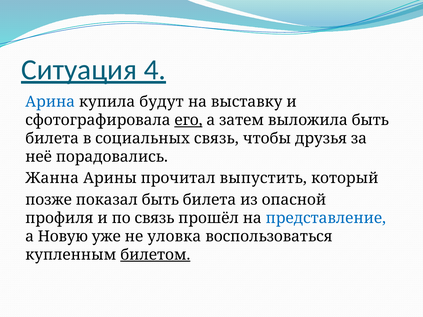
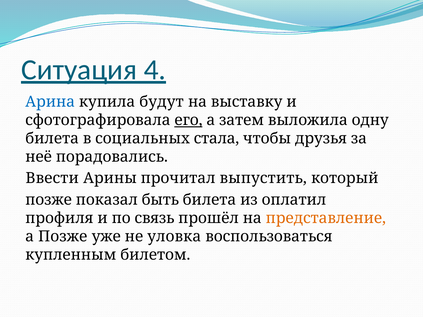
выложила быть: быть -> одну (370, 120)
социальных связь: связь -> стала (216, 139)
Жанна: Жанна -> Ввести (52, 178)
опасной: опасной -> оплатил (294, 200)
представление colour: blue -> orange (326, 218)
а Новую: Новую -> Позже (63, 237)
билетом underline: present -> none (155, 255)
